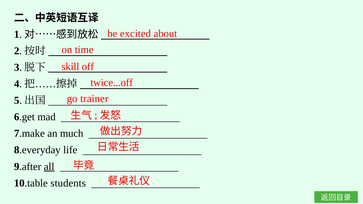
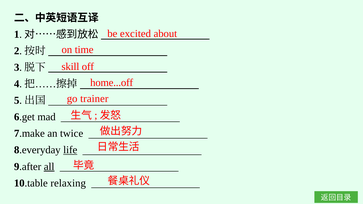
twice...off: twice...off -> home...off (112, 83)
much: much -> twice (72, 134)
life underline: none -> present (70, 150)
students: students -> relaxing (68, 183)
